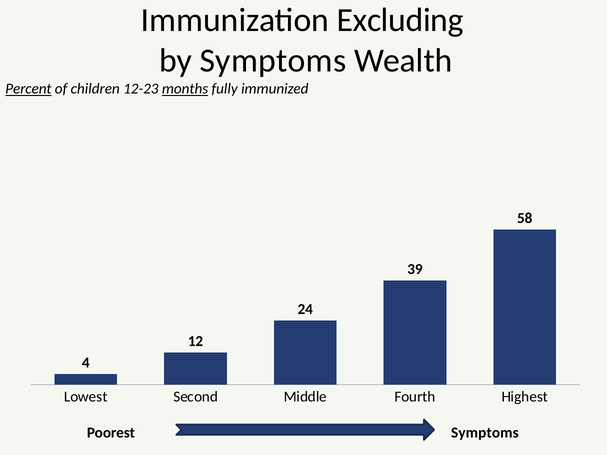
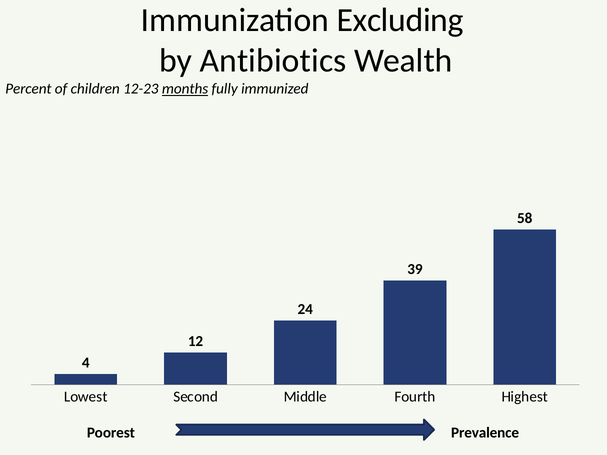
by Symptoms: Symptoms -> Antibiotics (273, 61)
Percent underline: present -> none (28, 89)
Poorest Symptoms: Symptoms -> Prevalence (485, 433)
